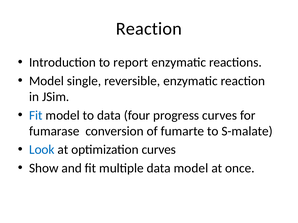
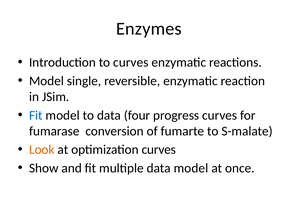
Reaction: Reaction -> Enzymes (149, 29)
to report: report -> curves (131, 63)
Look colour: blue -> orange (42, 150)
